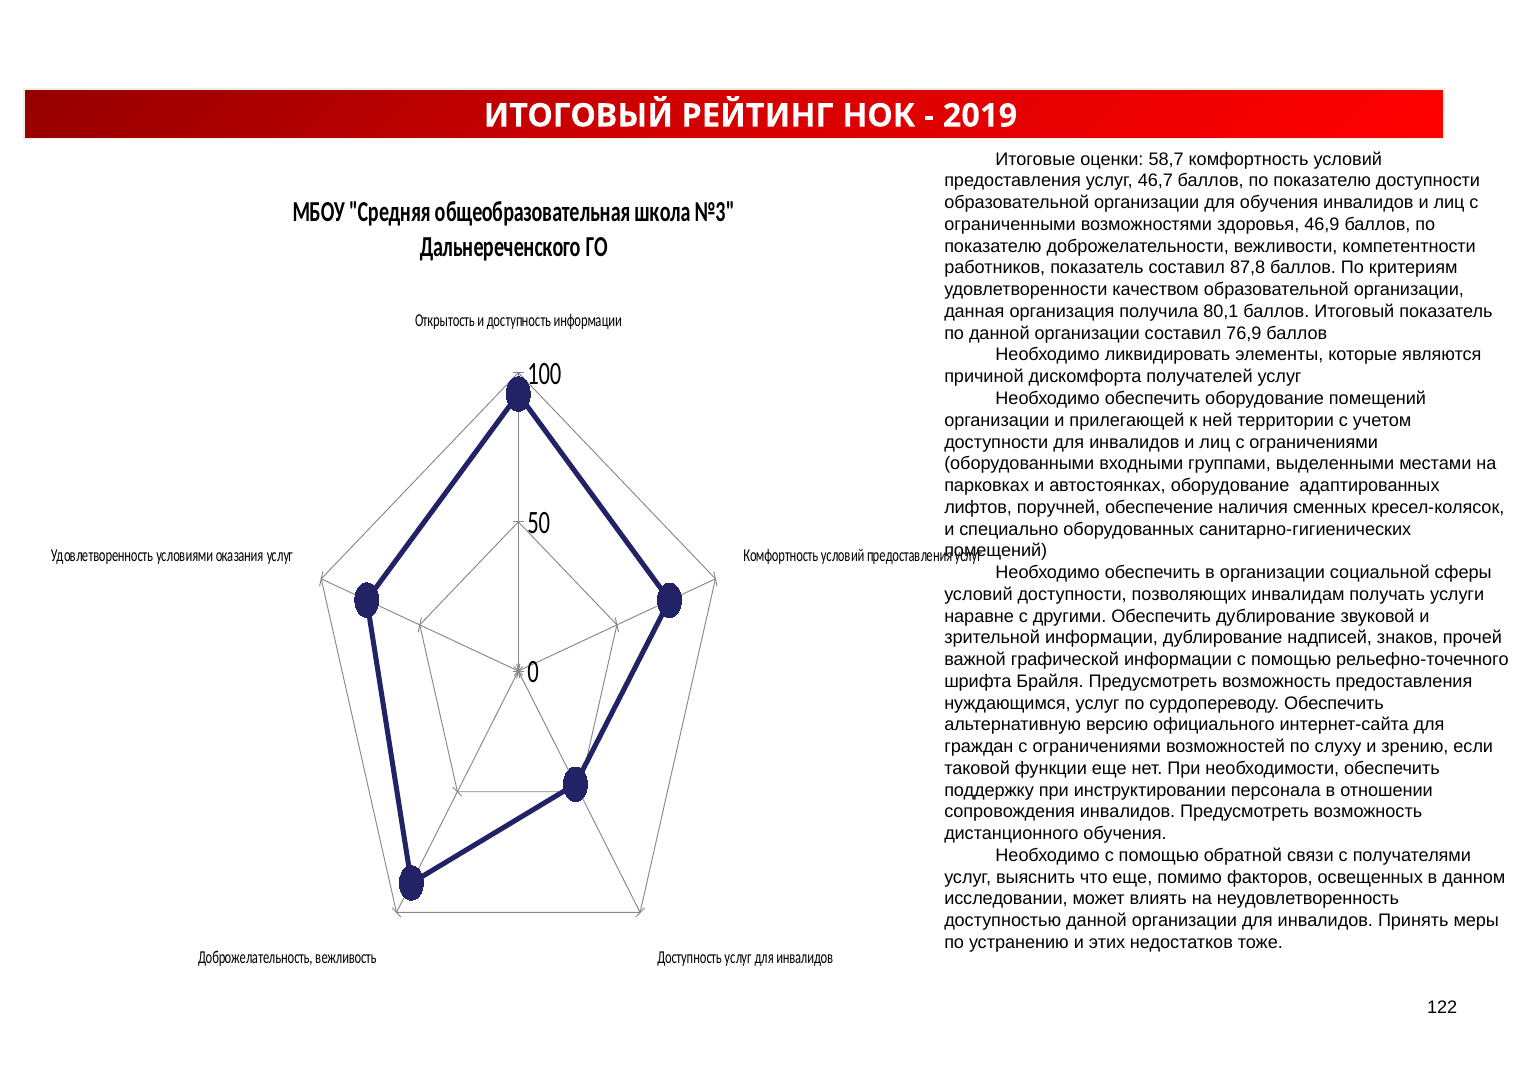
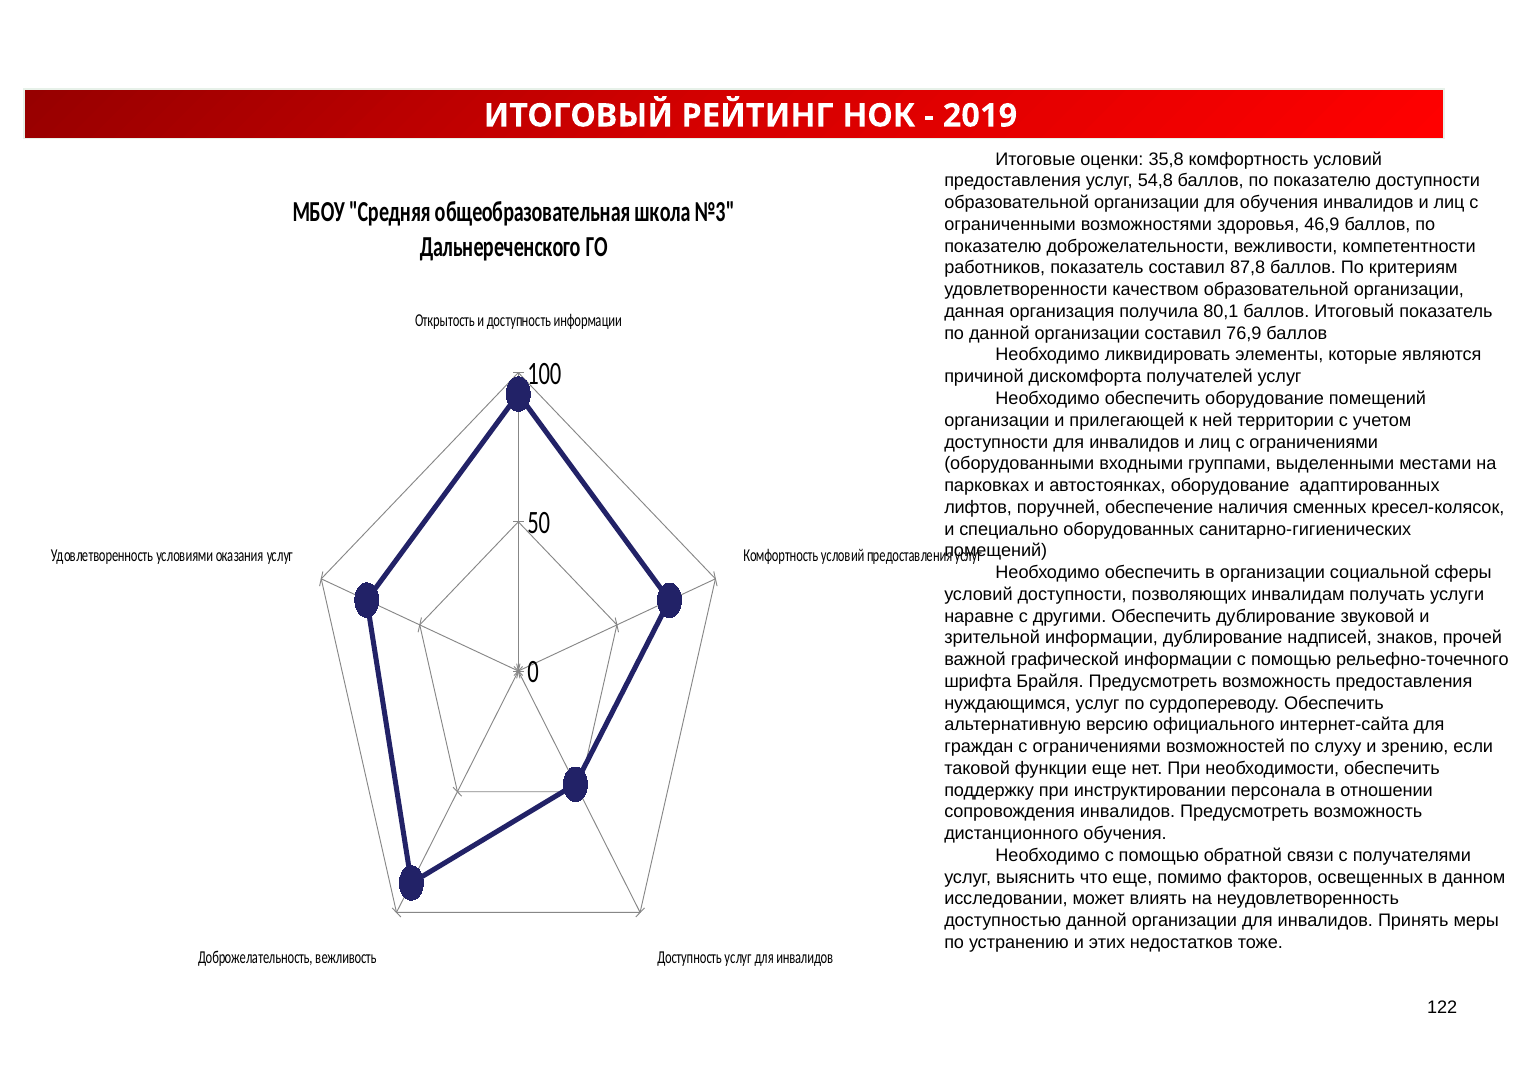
58,7: 58,7 -> 35,8 (1166, 159)
46,7: 46,7 -> 54,8 (1155, 181)
